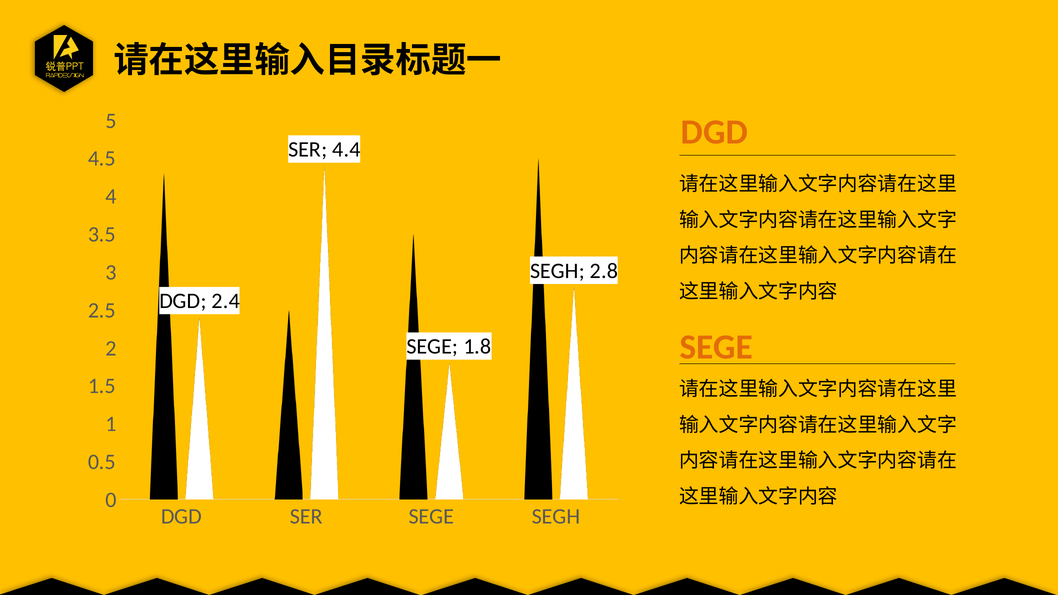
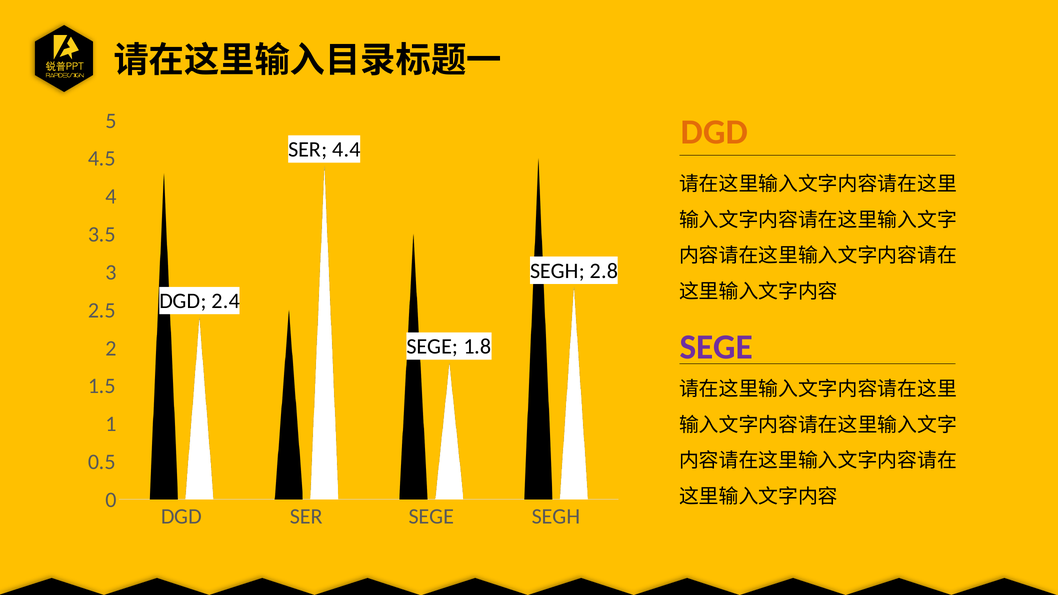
SEGE colour: orange -> purple (716, 347)
